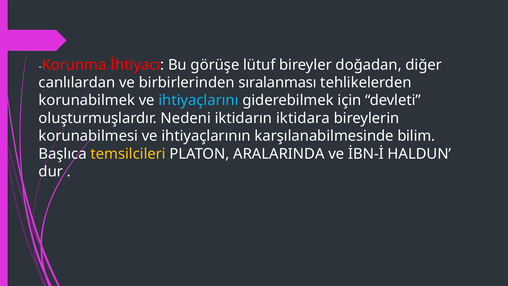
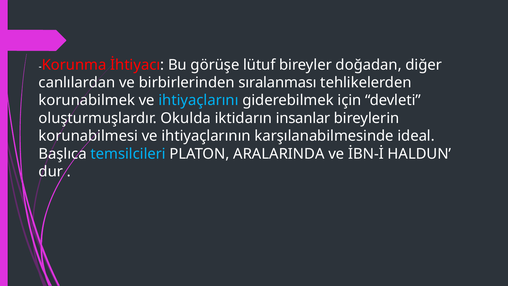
Nedeni: Nedeni -> Okulda (186, 118)
iktidara: iktidara -> insanlar (303, 118)
bilim: bilim -> ideal (416, 136)
temsilcileri colour: yellow -> light blue (128, 154)
